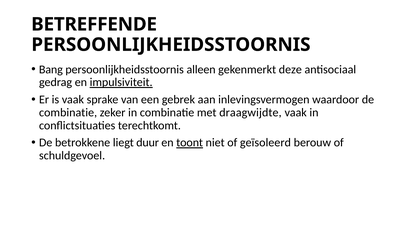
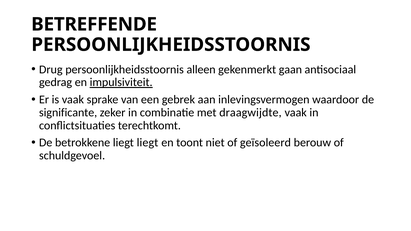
Bang: Bang -> Drug (51, 69)
deze: deze -> gaan (290, 69)
combinatie: combinatie -> significante (68, 113)
liegt duur: duur -> liegt (148, 143)
toont underline: present -> none (190, 143)
